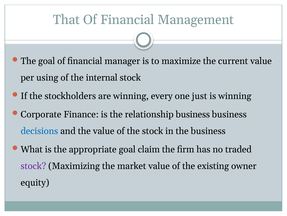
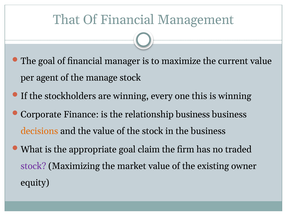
using: using -> agent (47, 77)
internal: internal -> manage (102, 77)
just: just -> this (199, 96)
decisions colour: blue -> orange (39, 131)
